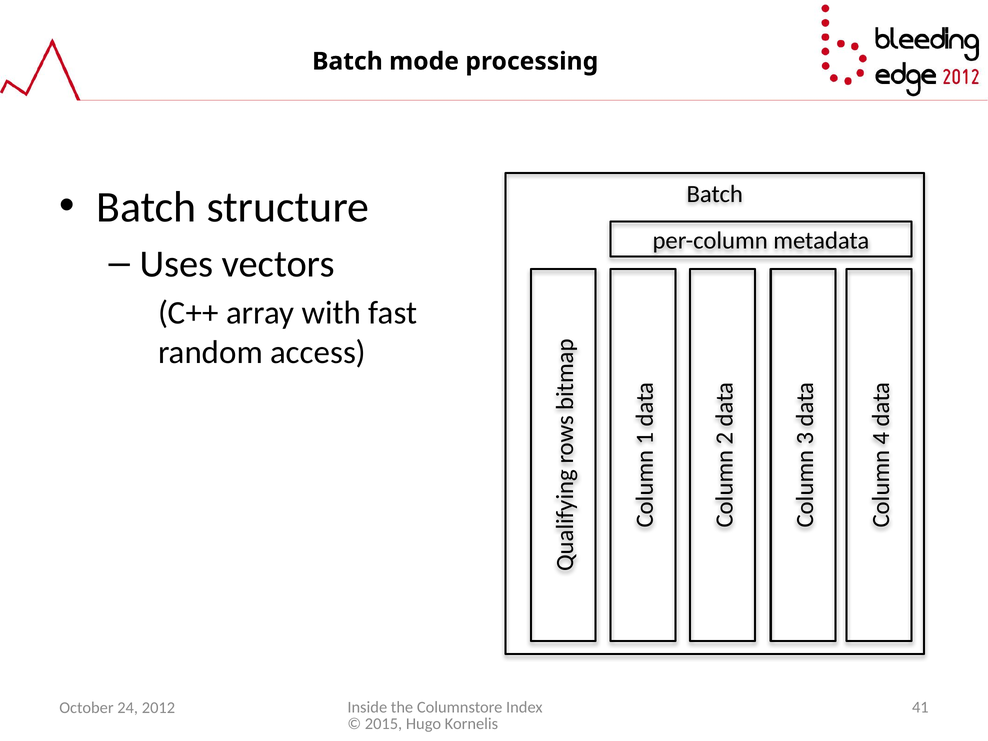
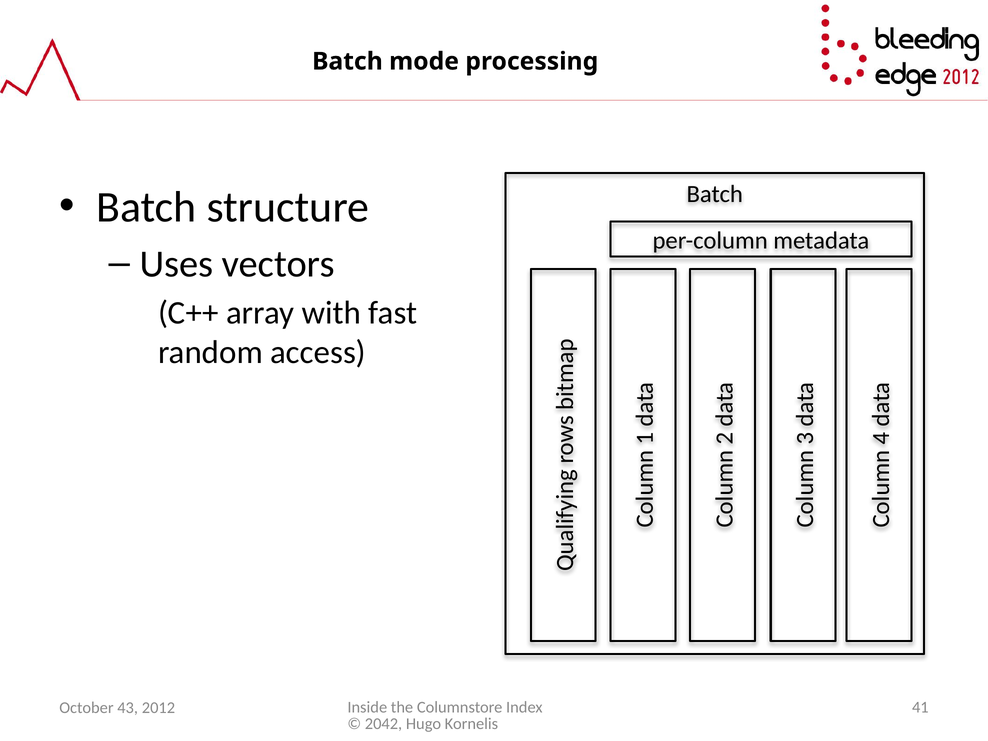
24: 24 -> 43 (128, 708)
2015: 2015 -> 2042 (384, 724)
